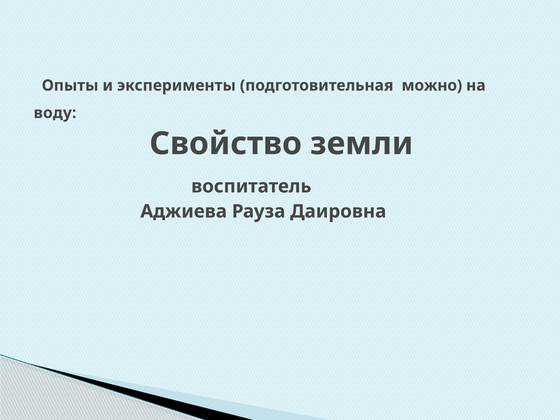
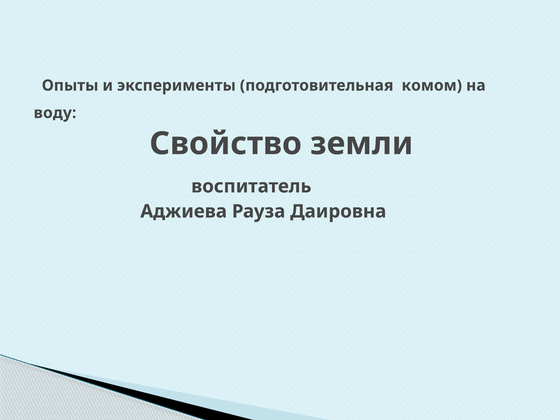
можно: можно -> комом (432, 85)
